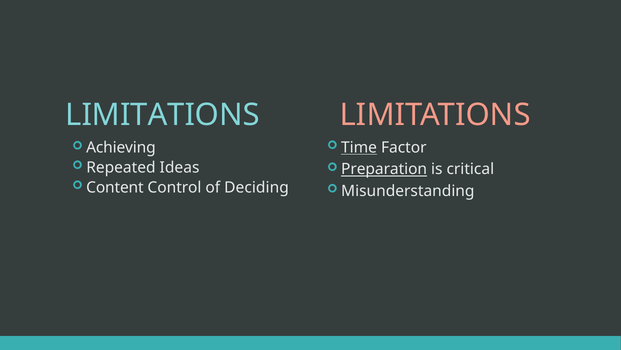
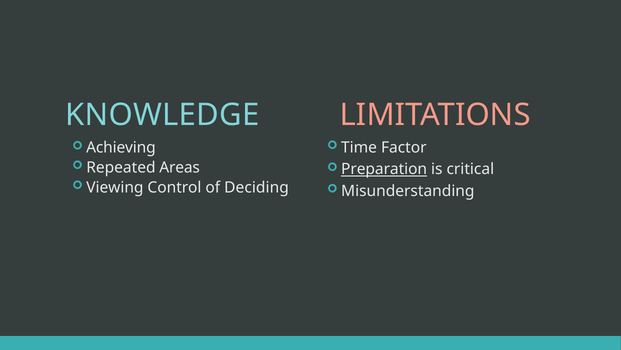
LIMITATIONS: LIMITATIONS -> KNOWLEDGE (162, 115)
Time underline: present -> none (359, 147)
Ideas: Ideas -> Areas (180, 167)
Content: Content -> Viewing (115, 187)
